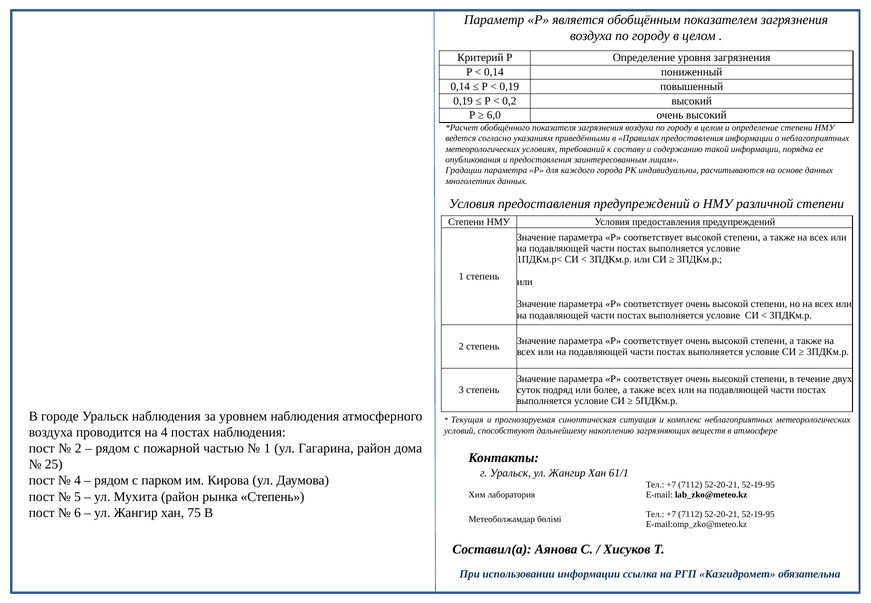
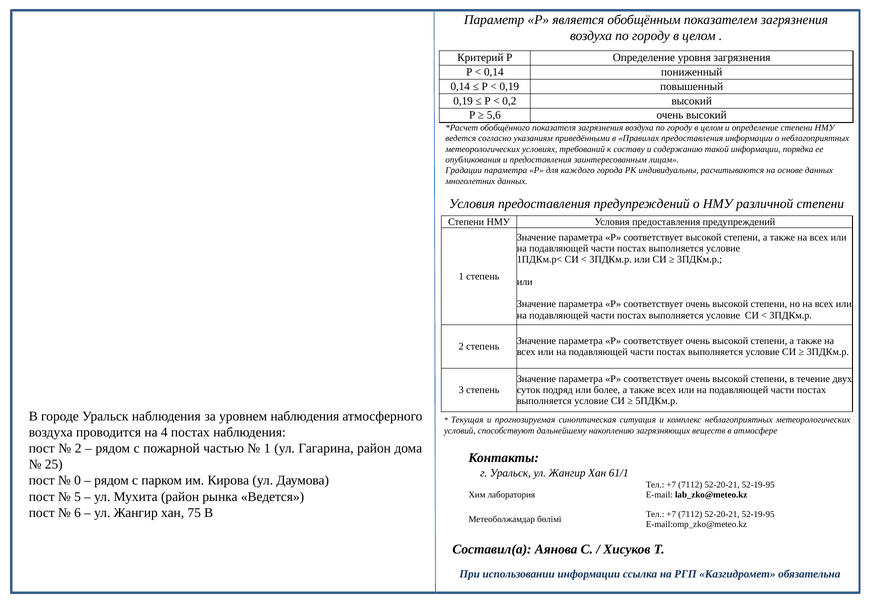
6,0: 6,0 -> 5,6 (494, 115)
4: 4 -> 0 (77, 481)
рынка Степень: Степень -> Ведется (273, 497)
